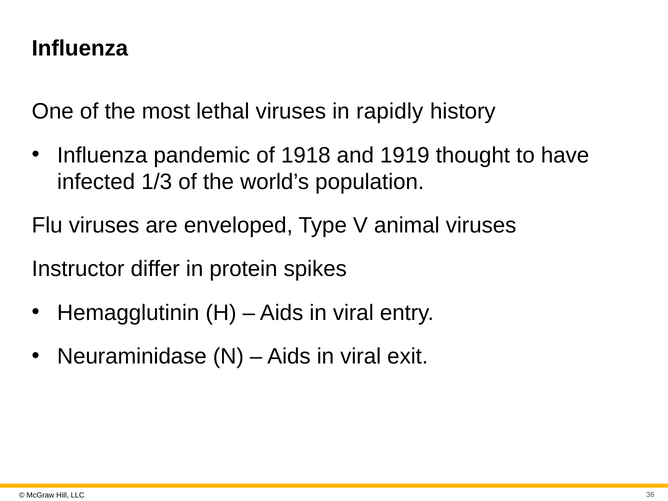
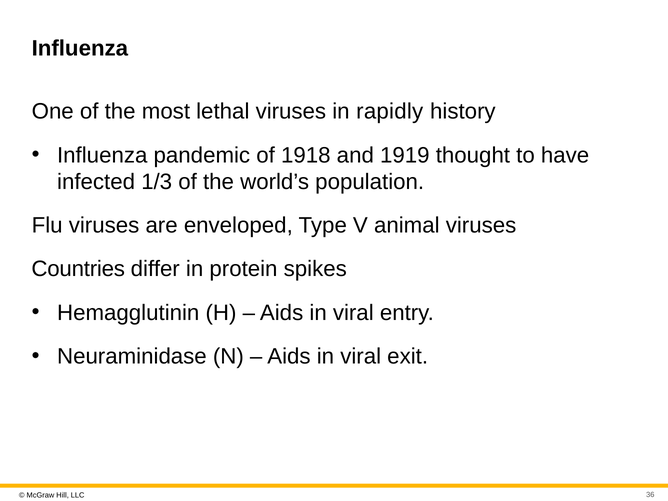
Instructor: Instructor -> Countries (78, 269)
